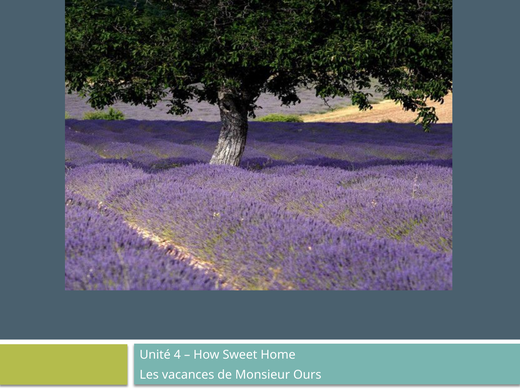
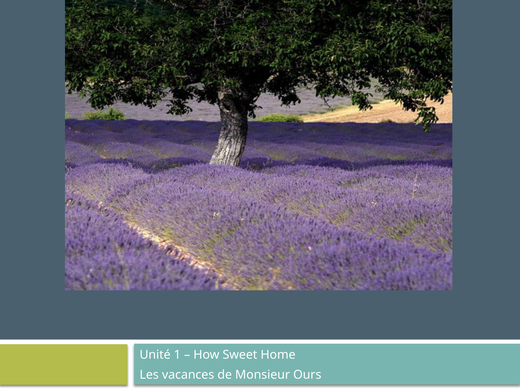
4: 4 -> 1 (177, 355)
